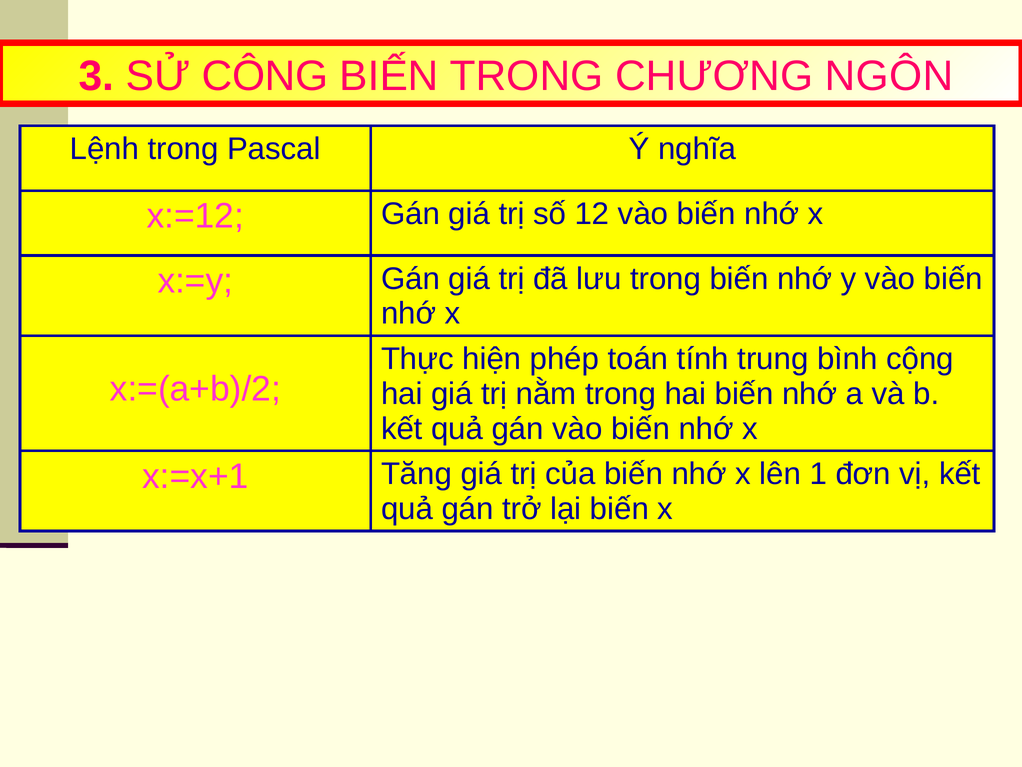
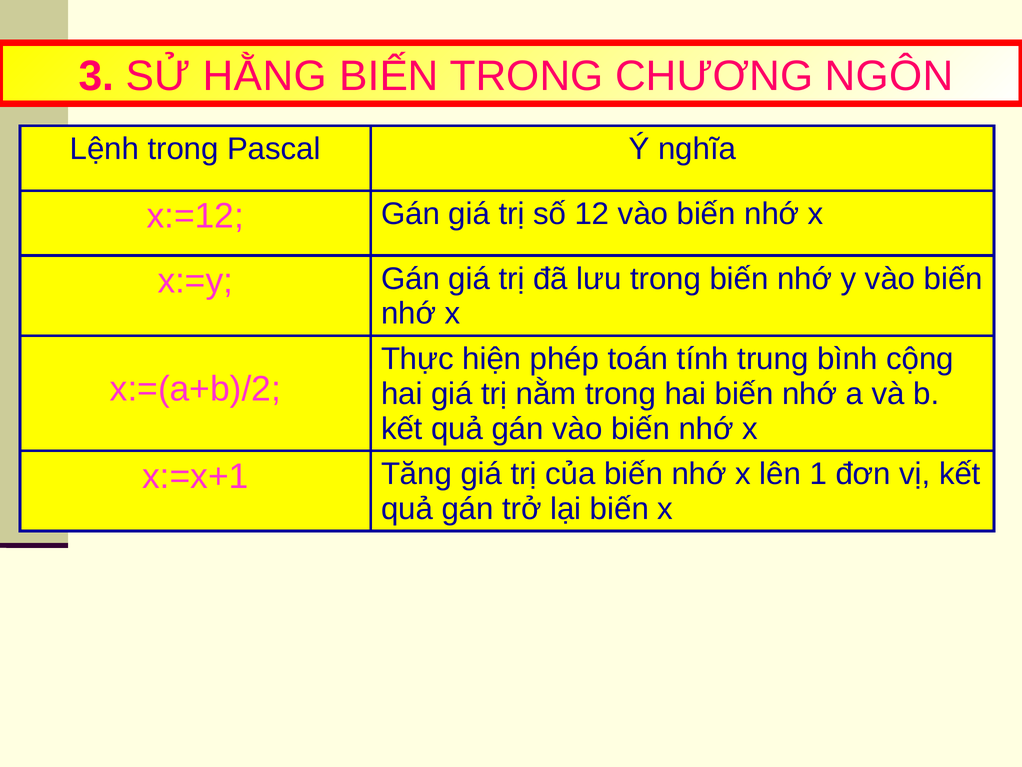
CÔNG: CÔNG -> HẰNG (265, 76)
